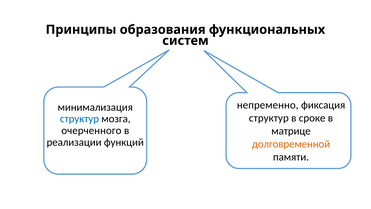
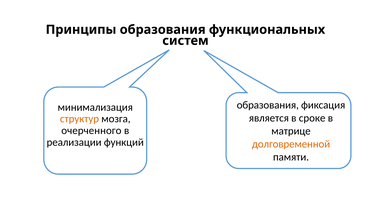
непременно: непременно -> образования (268, 105)
структур: структур -> является (269, 118)
структур colour: blue -> orange (79, 119)
